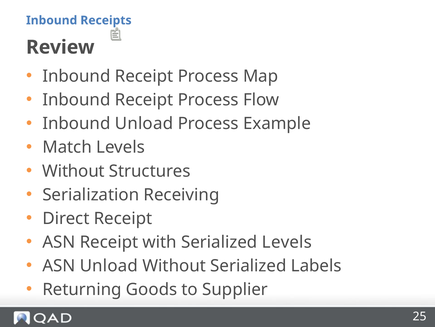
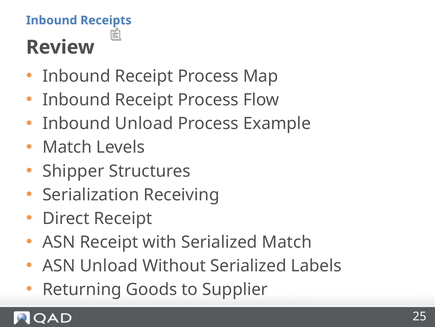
Without: Without -> Shipper (73, 171)
Serialized Levels: Levels -> Match (287, 242)
